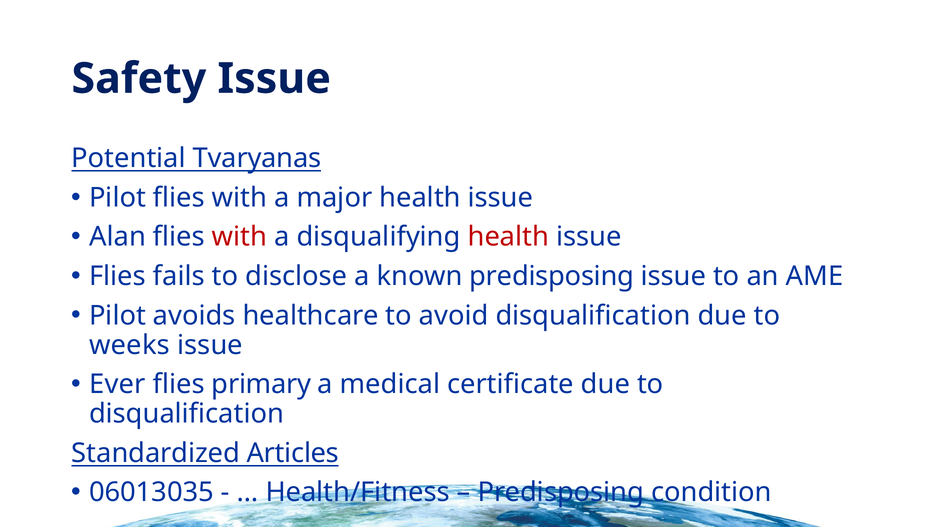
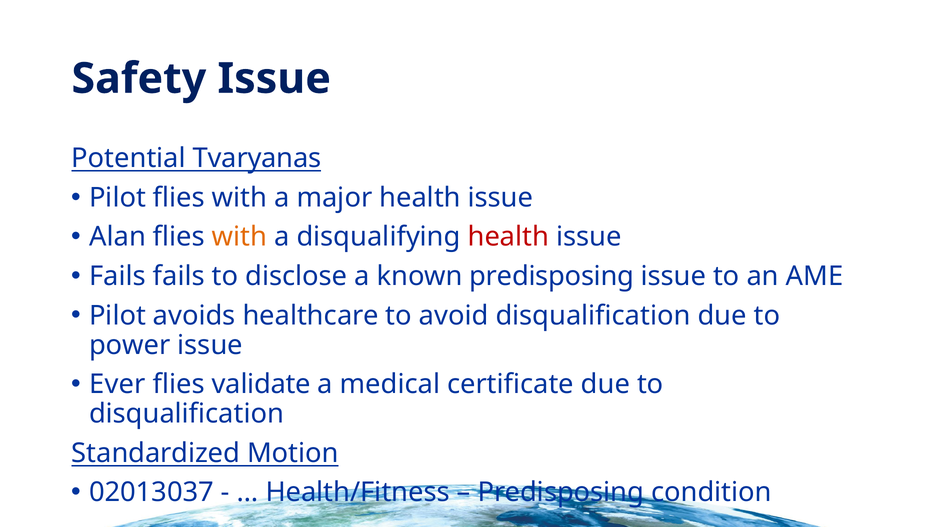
with colour: red -> orange (240, 237)
Flies: Flies -> Fails (117, 276)
weeks: weeks -> power (130, 345)
primary: primary -> validate (261, 384)
Articles: Articles -> Motion (293, 453)
06013035: 06013035 -> 02013037 (151, 493)
